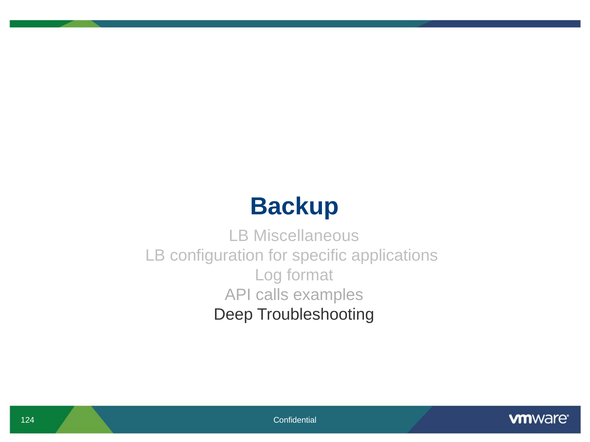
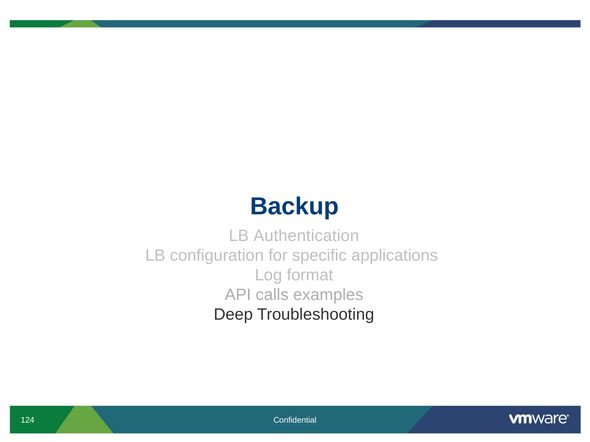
Miscellaneous: Miscellaneous -> Authentication (306, 236)
